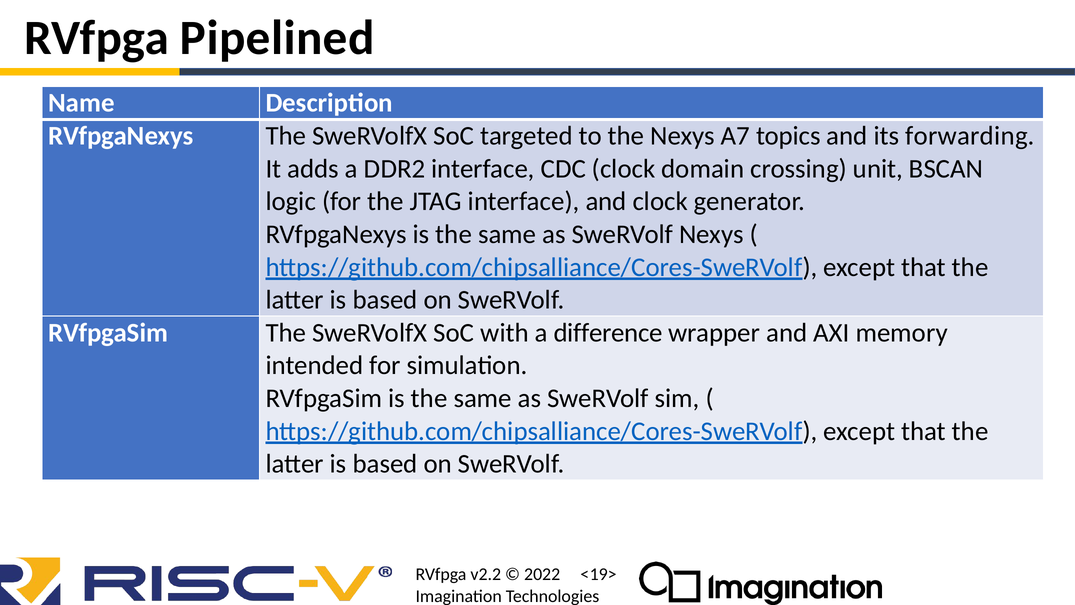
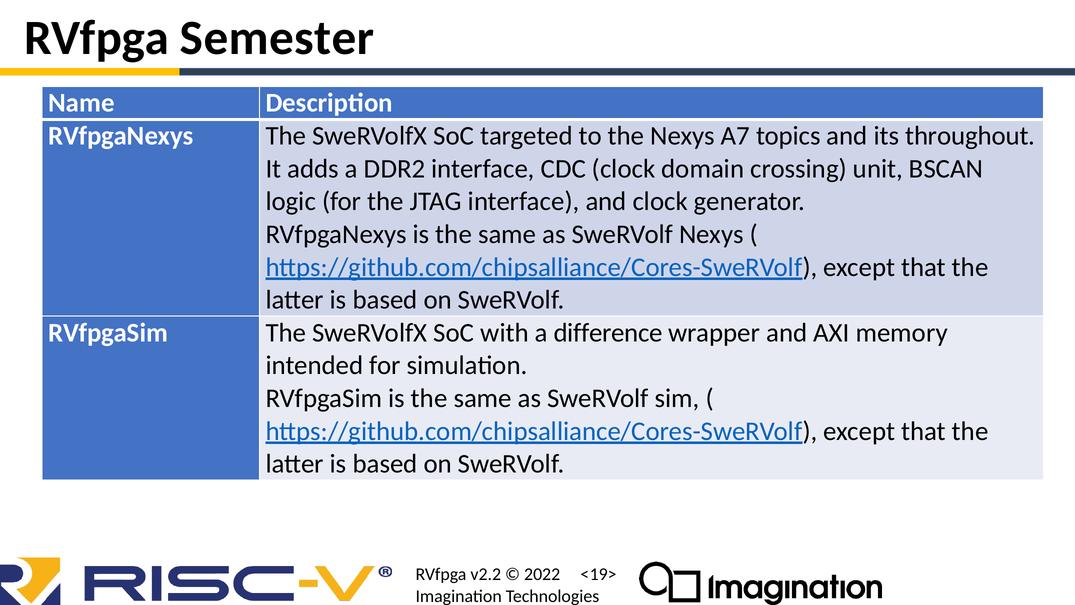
Pipelined: Pipelined -> Semester (277, 38)
forwarding: forwarding -> throughout (970, 136)
